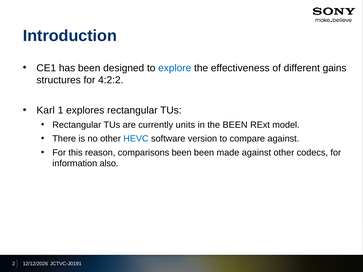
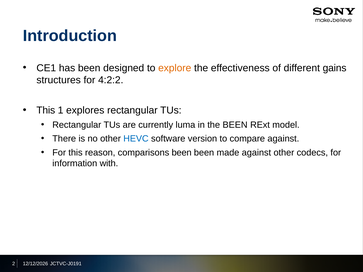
explore colour: blue -> orange (175, 68)
Karl: Karl -> This (46, 110)
units: units -> luma (185, 125)
also: also -> with (109, 164)
